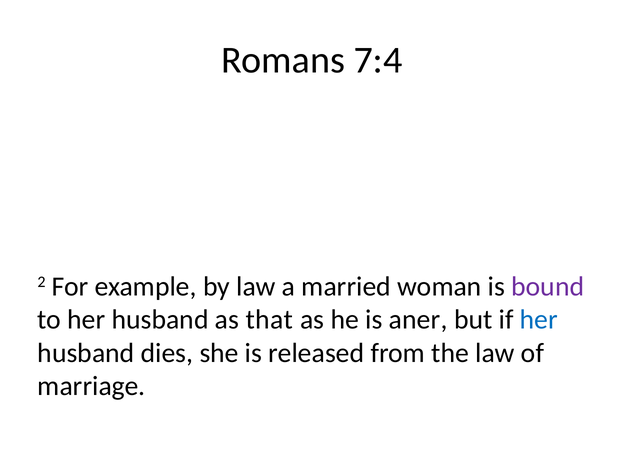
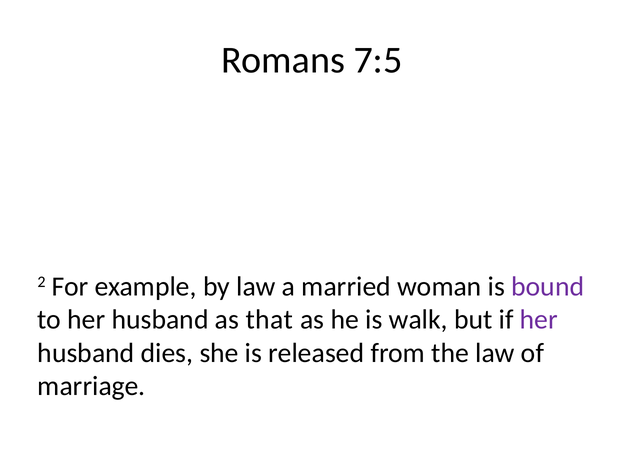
7:4: 7:4 -> 7:5 (378, 60)
aner: aner -> walk (418, 320)
her colour: blue -> purple (539, 320)
